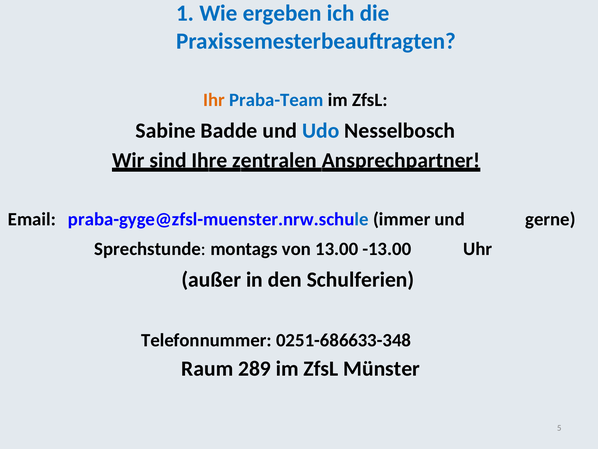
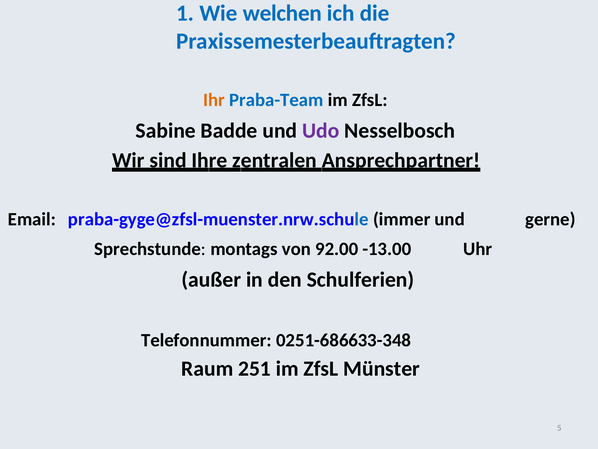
ergeben: ergeben -> welchen (282, 13)
Udo colour: blue -> purple (321, 131)
13.00: 13.00 -> 92.00 (337, 249)
289: 289 -> 251 (255, 368)
